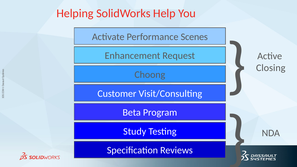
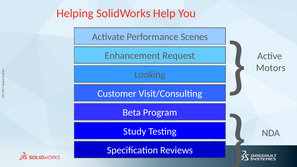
Closing: Closing -> Motors (271, 68)
Choong: Choong -> Looking (150, 75)
